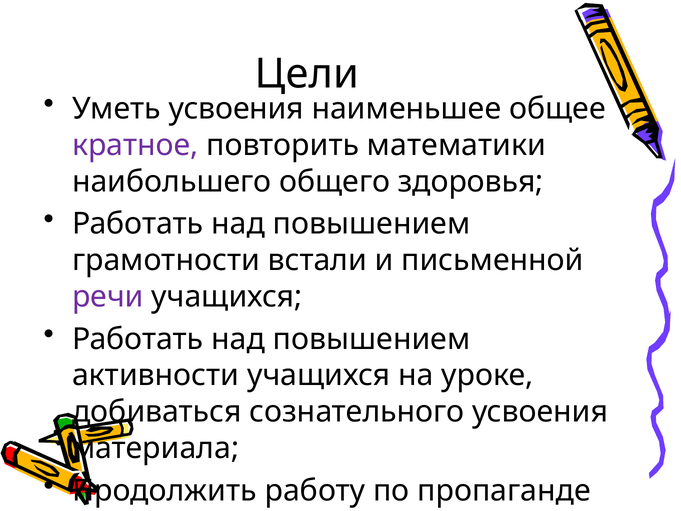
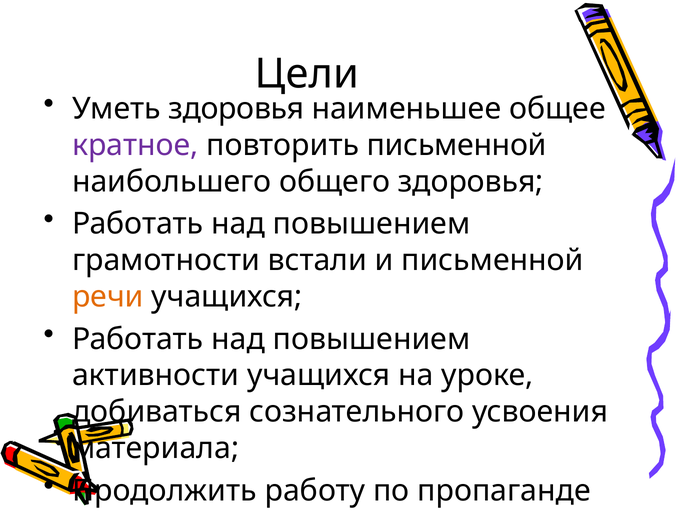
Уметь усвоения: усвоения -> здоровья (236, 109)
повторить математики: математики -> письменной (457, 145)
речи colour: purple -> orange (108, 297)
